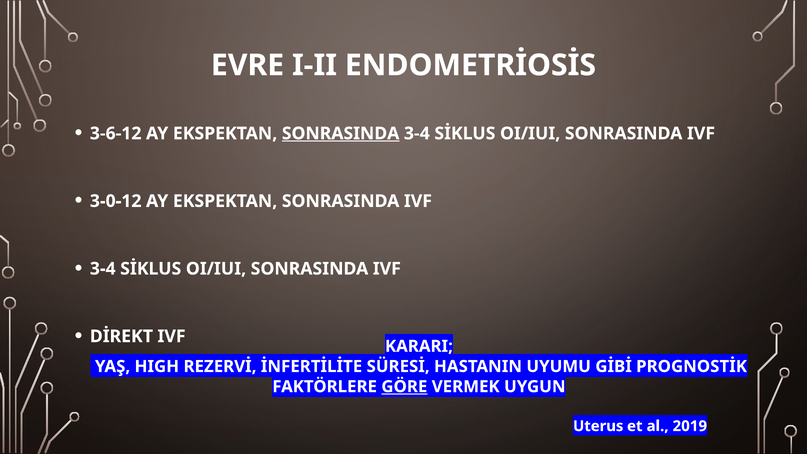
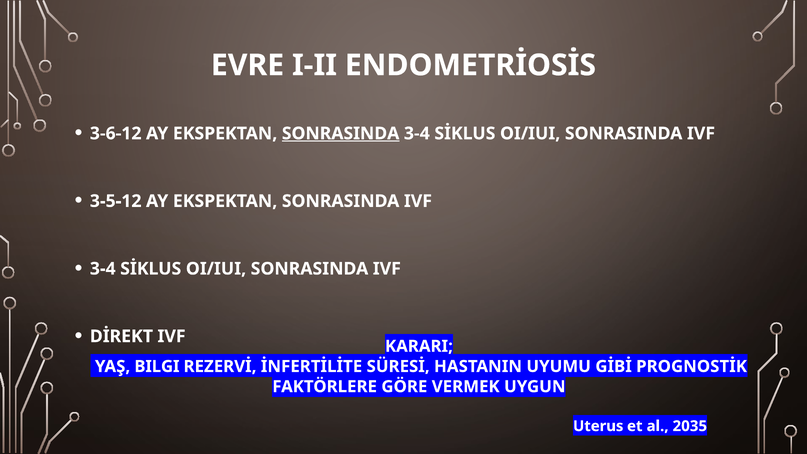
3-0-12: 3-0-12 -> 3-5-12 (116, 201)
HIGH: HIGH -> BILGI (157, 366)
GÖRE underline: present -> none (404, 387)
2019: 2019 -> 2035 (690, 426)
